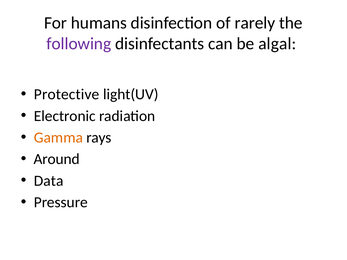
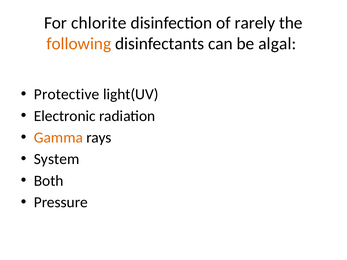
humans: humans -> chlorite (99, 23)
following colour: purple -> orange (79, 44)
Around: Around -> System (57, 159)
Data: Data -> Both (49, 181)
